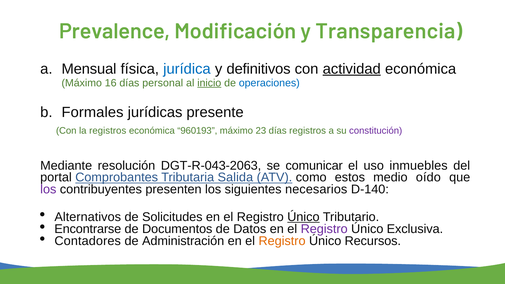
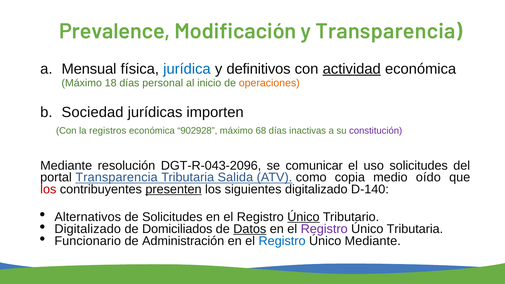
16: 16 -> 18 (111, 83)
inicio underline: present -> none (209, 83)
operaciones colour: blue -> orange (269, 83)
Formales: Formales -> Sociedad (93, 112)
presente: presente -> importen (215, 112)
960193: 960193 -> 902928 (197, 131)
23: 23 -> 68 (261, 131)
días registros: registros -> inactivas (308, 131)
DGT-R-043-2063: DGT-R-043-2063 -> DGT-R-043-2096 (211, 166)
uso inmuebles: inmuebles -> solicitudes (419, 166)
portal Comprobantes: Comprobantes -> Transparencia (117, 177)
estos: estos -> copia (350, 177)
los colour: purple -> red (48, 189)
presenten underline: none -> present (173, 189)
siguientes necesarios: necesarios -> digitalizado (316, 189)
Encontrarse: Encontrarse -> Digitalizado (88, 229)
Documentos: Documentos -> Domiciliados (177, 229)
Datos underline: none -> present (250, 229)
Único Exclusiva: Exclusiva -> Tributaria (415, 229)
Contadores: Contadores -> Funcionario (88, 241)
Registro colour: orange -> blue (282, 241)
Único Recursos: Recursos -> Mediante (373, 241)
